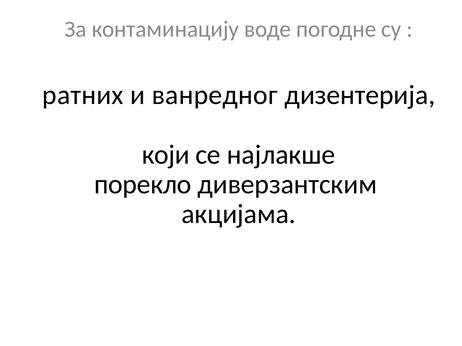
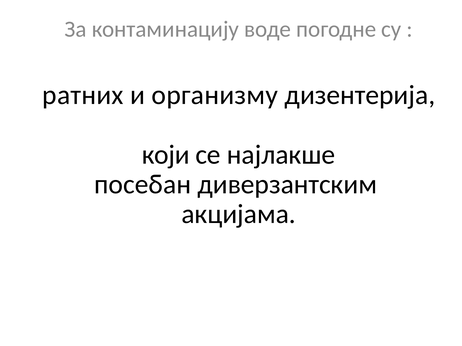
ванредног: ванредног -> организму (215, 95)
порекло: порекло -> посебан (143, 185)
